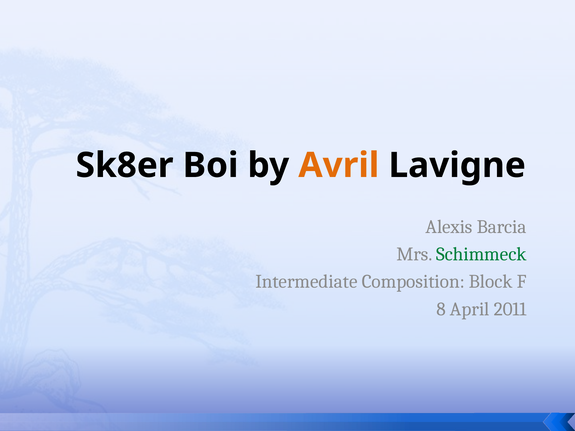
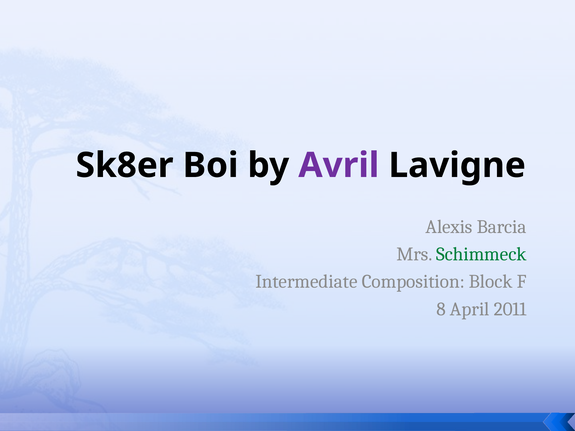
Avril colour: orange -> purple (339, 165)
